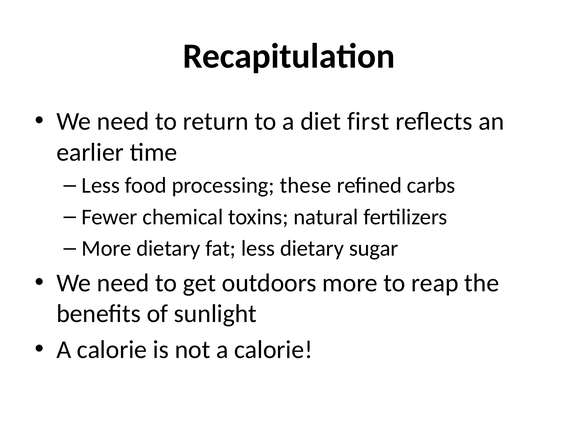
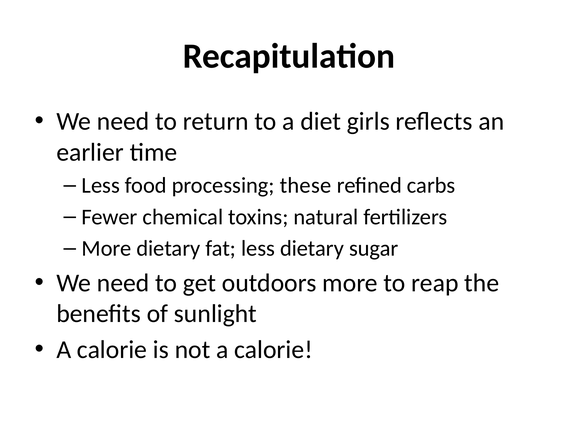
first: first -> girls (368, 121)
